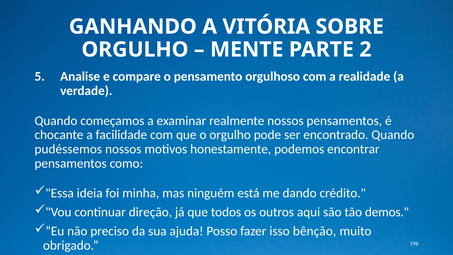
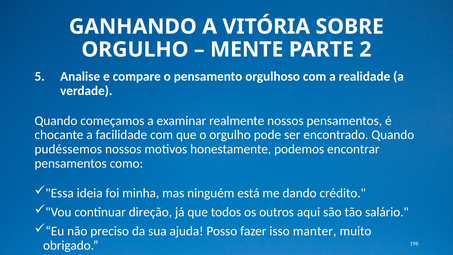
demos: demos -> salário (387, 212)
bênção: bênção -> manter (315, 231)
